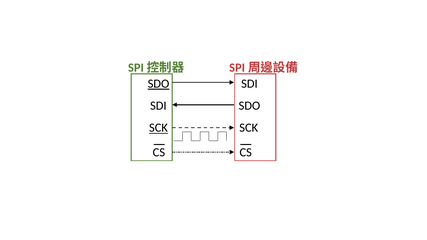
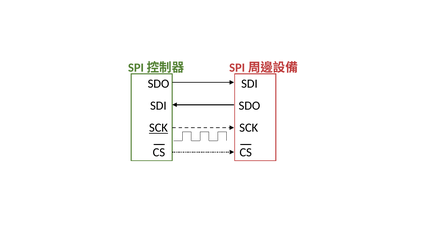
SDO underline: present -> none (158, 84)
